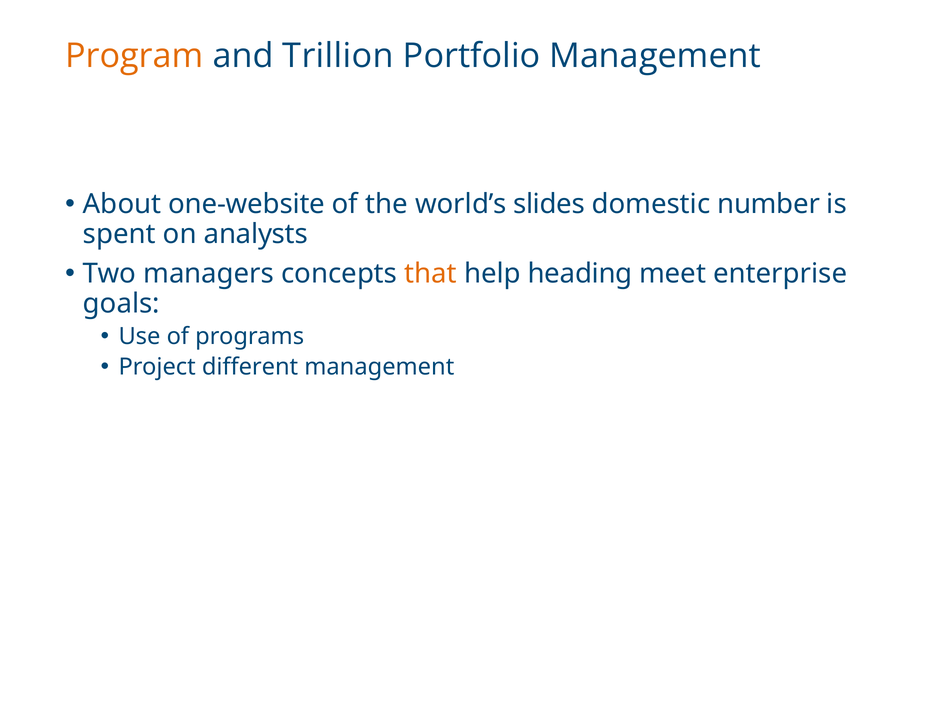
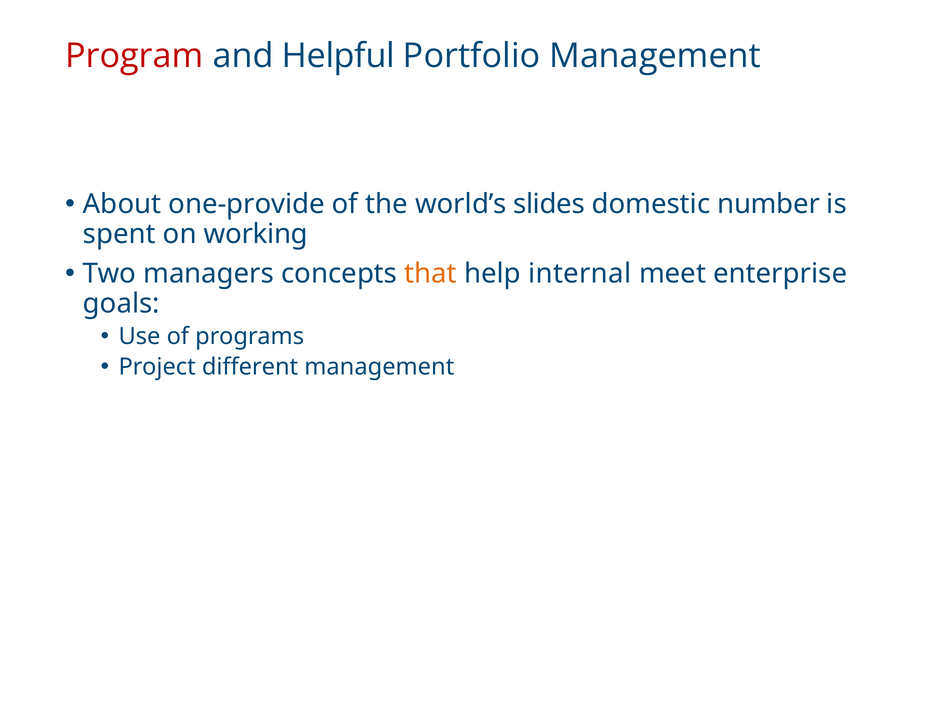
Program colour: orange -> red (134, 56)
Trillion: Trillion -> Helpful (338, 56)
one-website: one-website -> one-provide (247, 204)
analysts: analysts -> working (256, 234)
heading: heading -> internal (580, 274)
